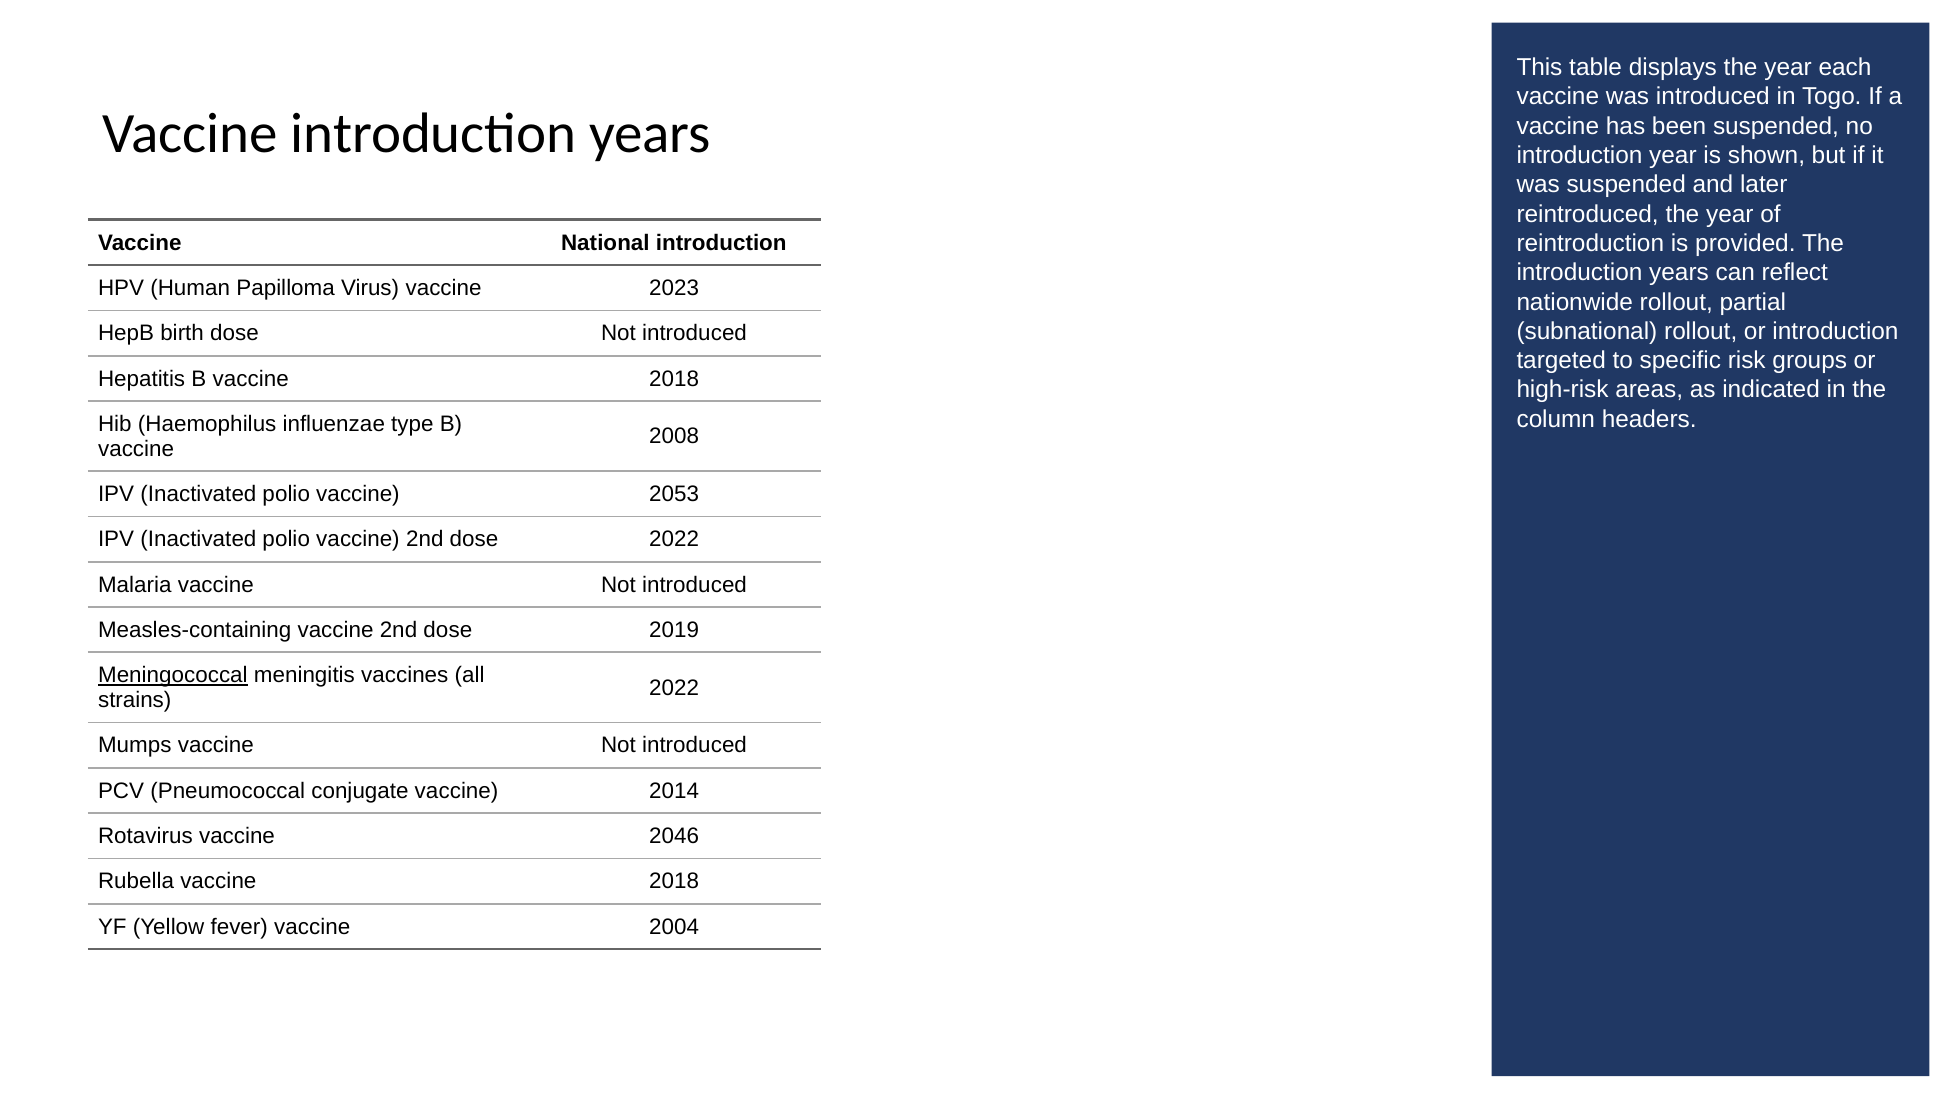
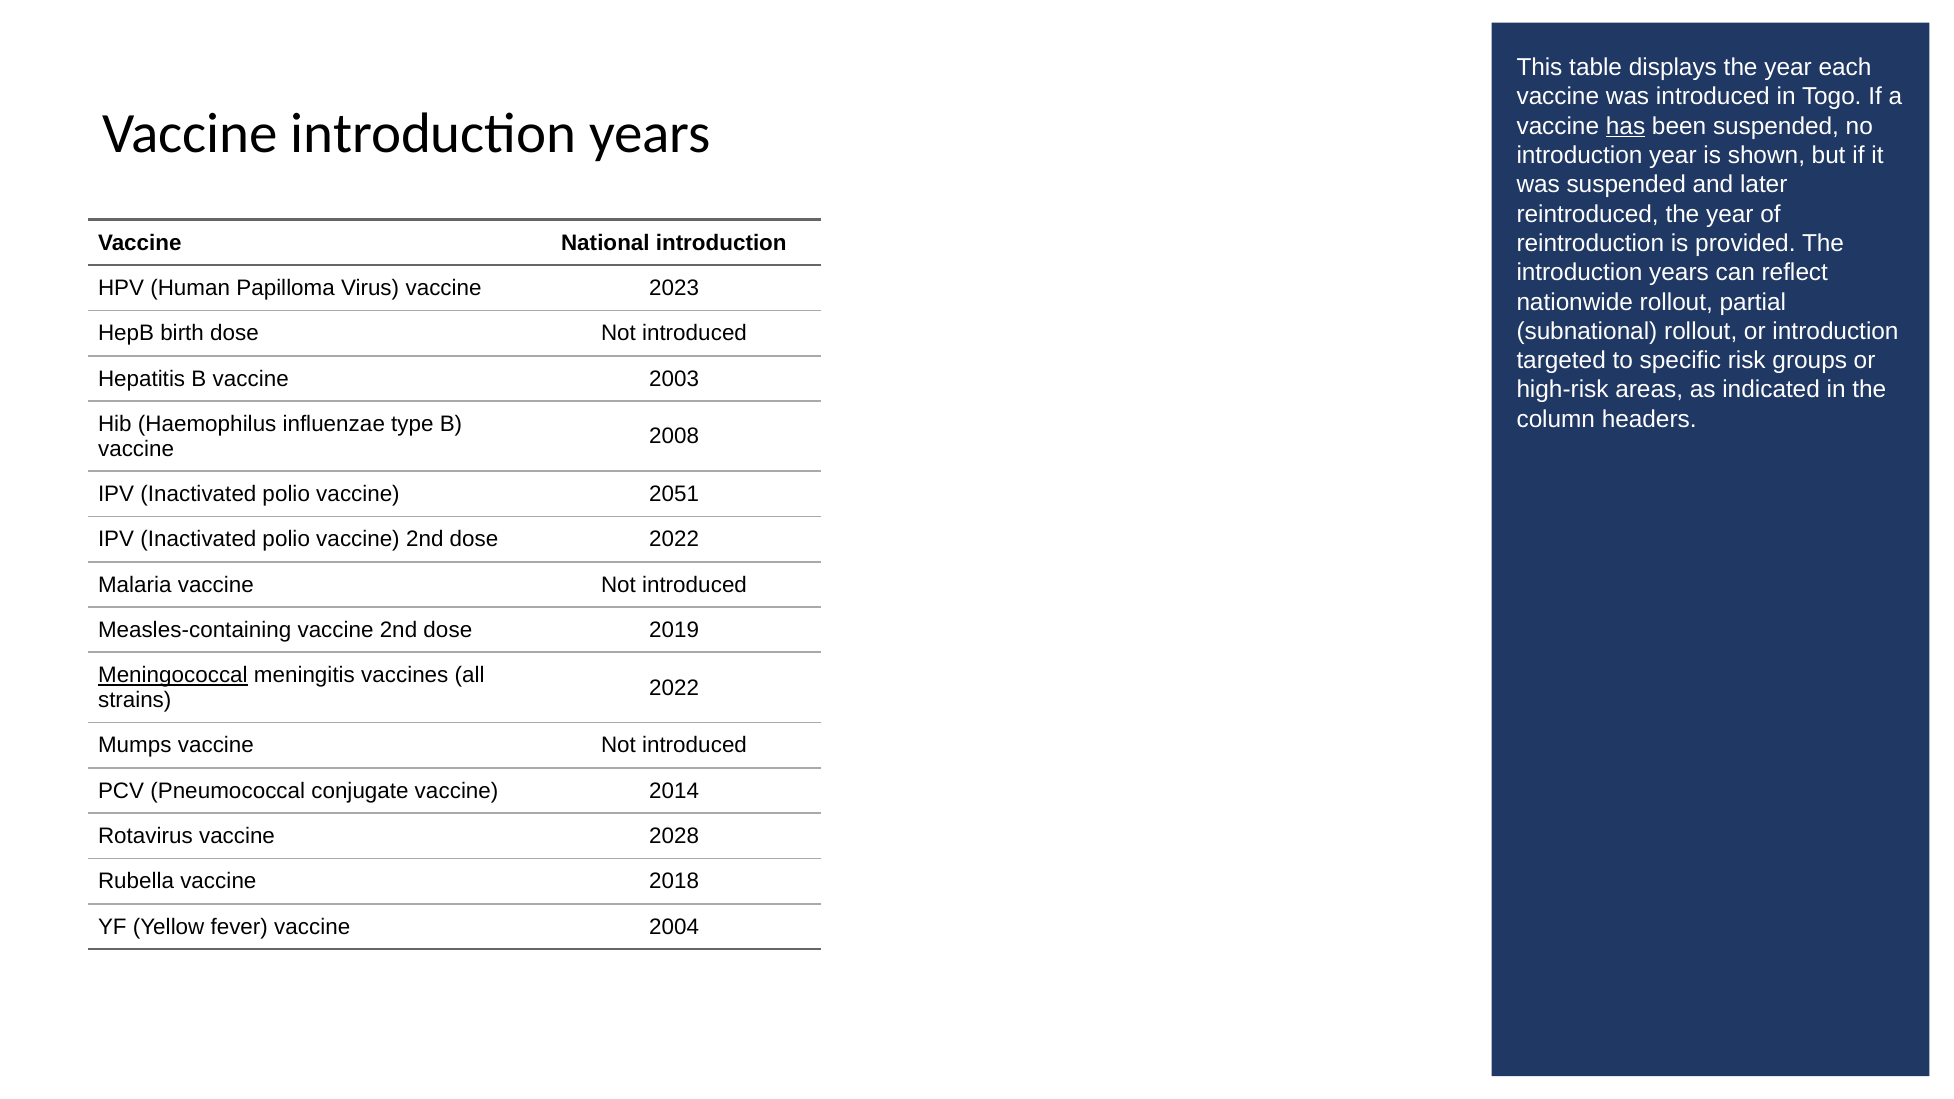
has underline: none -> present (1625, 126)
B vaccine 2018: 2018 -> 2003 (674, 379)
2053: 2053 -> 2051 (674, 494)
2046: 2046 -> 2028 (674, 836)
